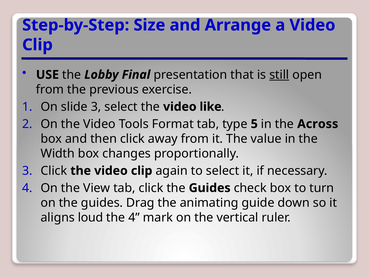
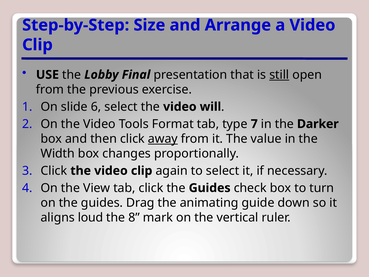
slide 3: 3 -> 6 (96, 107)
like: like -> will (211, 107)
5: 5 -> 7 (254, 124)
Across: Across -> Darker (318, 124)
away underline: none -> present (163, 139)
the 4: 4 -> 8 (134, 217)
